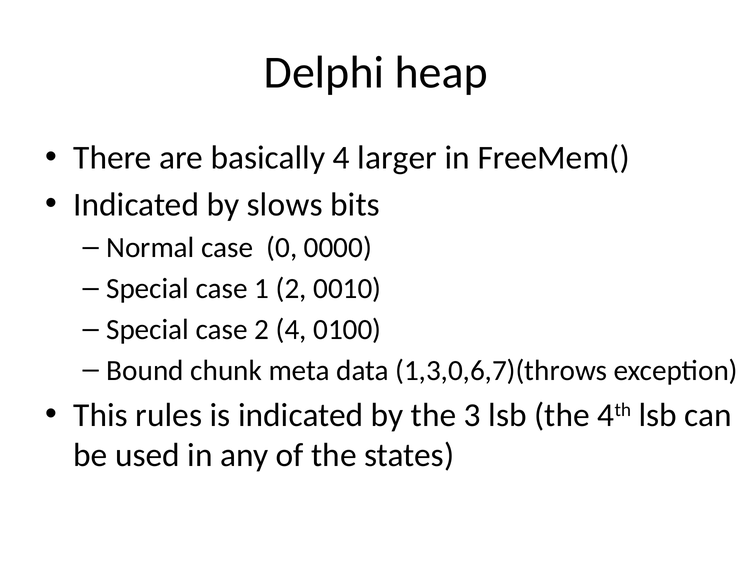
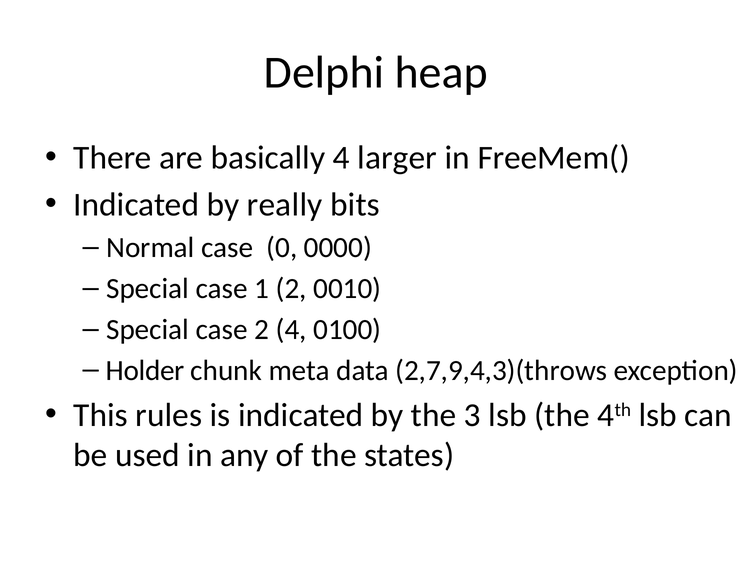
slows: slows -> really (285, 205)
Bound: Bound -> Holder (145, 370)
1,3,0,6,7)(throws: 1,3,0,6,7)(throws -> 2,7,9,4,3)(throws (501, 370)
